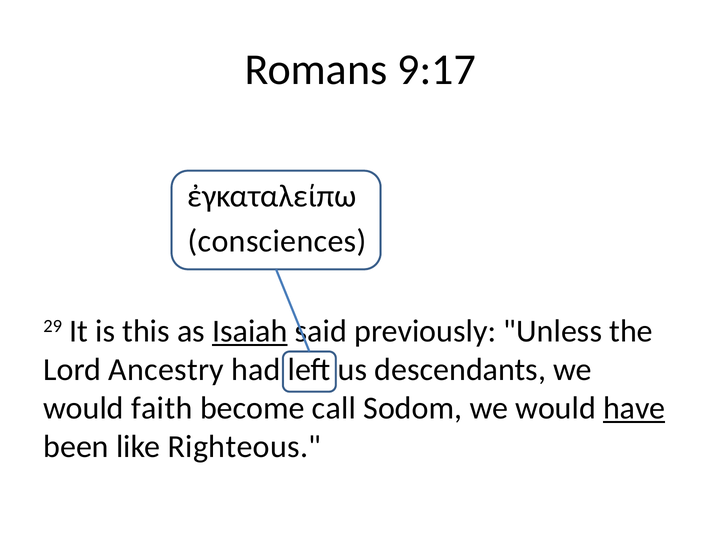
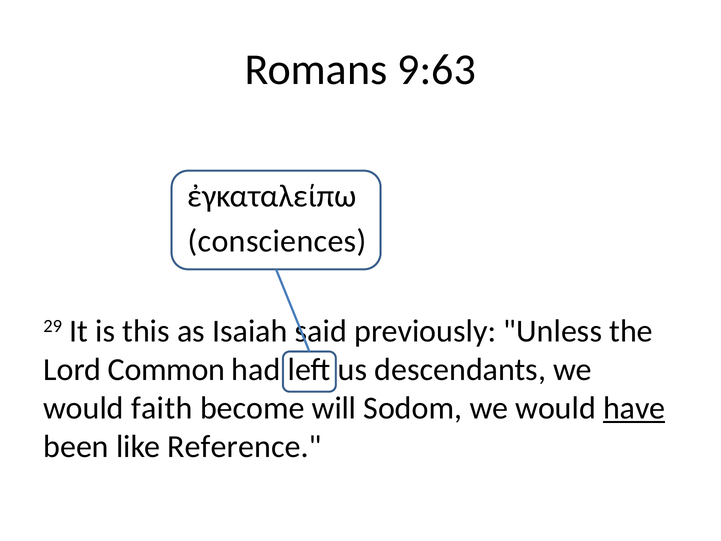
9:17: 9:17 -> 9:63 (437, 70)
Isaiah underline: present -> none (250, 331)
Ancestry: Ancestry -> Common (166, 369)
call: call -> will (334, 408)
Righteous: Righteous -> Reference (245, 446)
